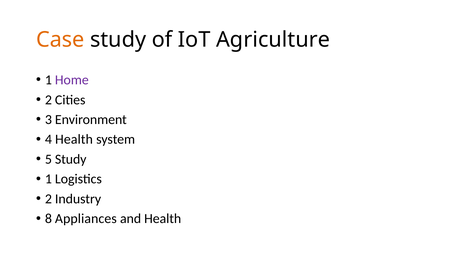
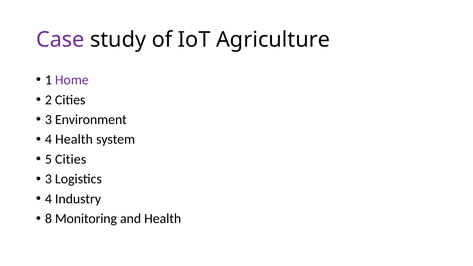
Case colour: orange -> purple (60, 40)
5 Study: Study -> Cities (71, 159)
1: 1 -> 3 (48, 179)
2: 2 -> 4 (48, 199)
Appliances: Appliances -> Monitoring (86, 219)
